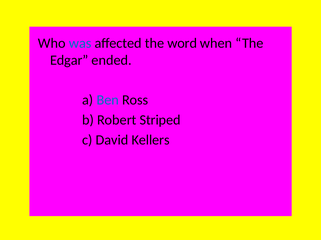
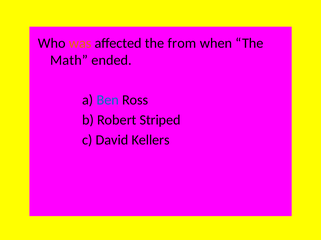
was colour: blue -> orange (80, 43)
word: word -> from (182, 43)
Edgar: Edgar -> Math (69, 60)
